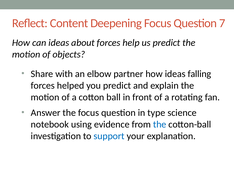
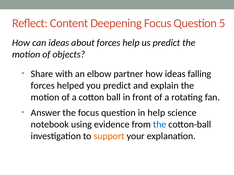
7: 7 -> 5 (222, 23)
in type: type -> help (156, 113)
support colour: blue -> orange (109, 136)
